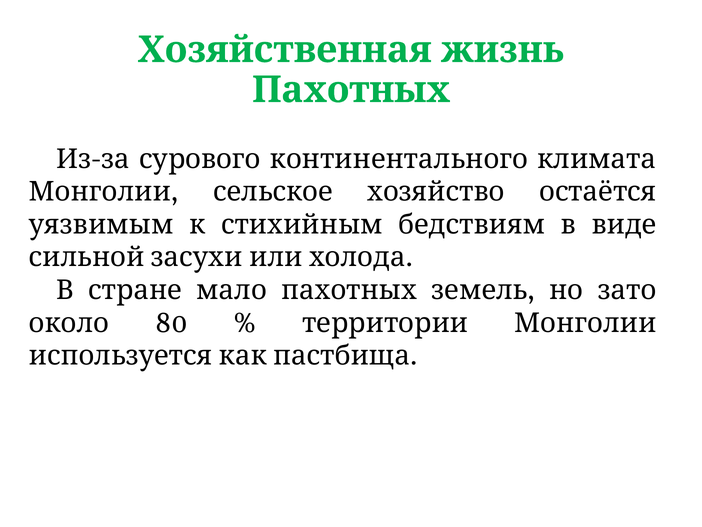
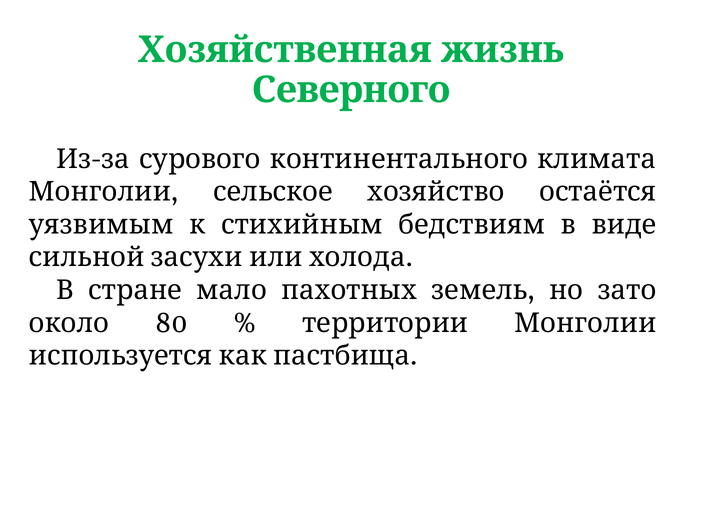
Пахотных: Пахотных -> Северного (351, 90)
